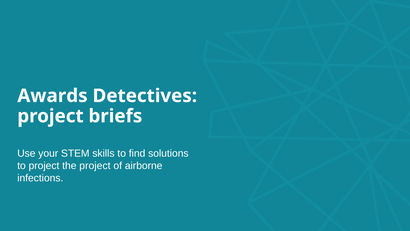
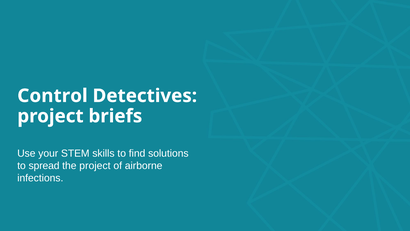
Awards: Awards -> Control (52, 96)
to project: project -> spread (44, 166)
